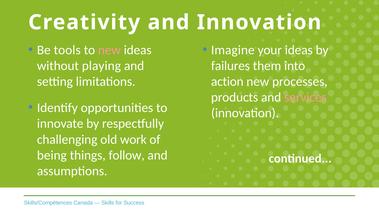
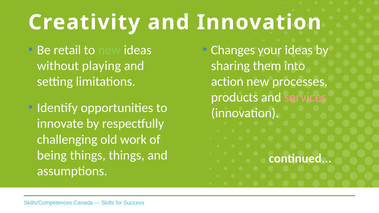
tools: tools -> retail (67, 50)
new colour: pink -> light green (109, 50)
Imagine: Imagine -> Changes (233, 50)
failures: failures -> sharing (230, 66)
things follow: follow -> things (127, 155)
